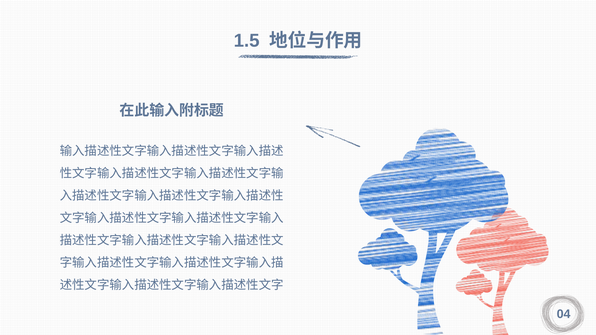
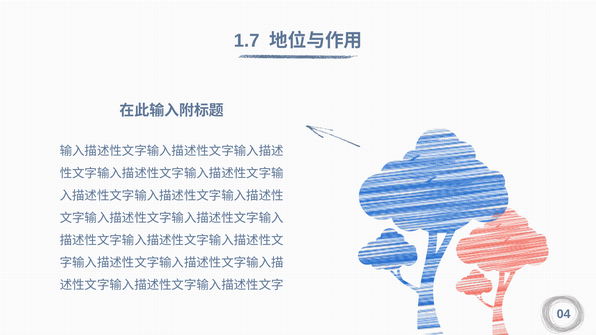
1.5: 1.5 -> 1.7 (247, 41)
